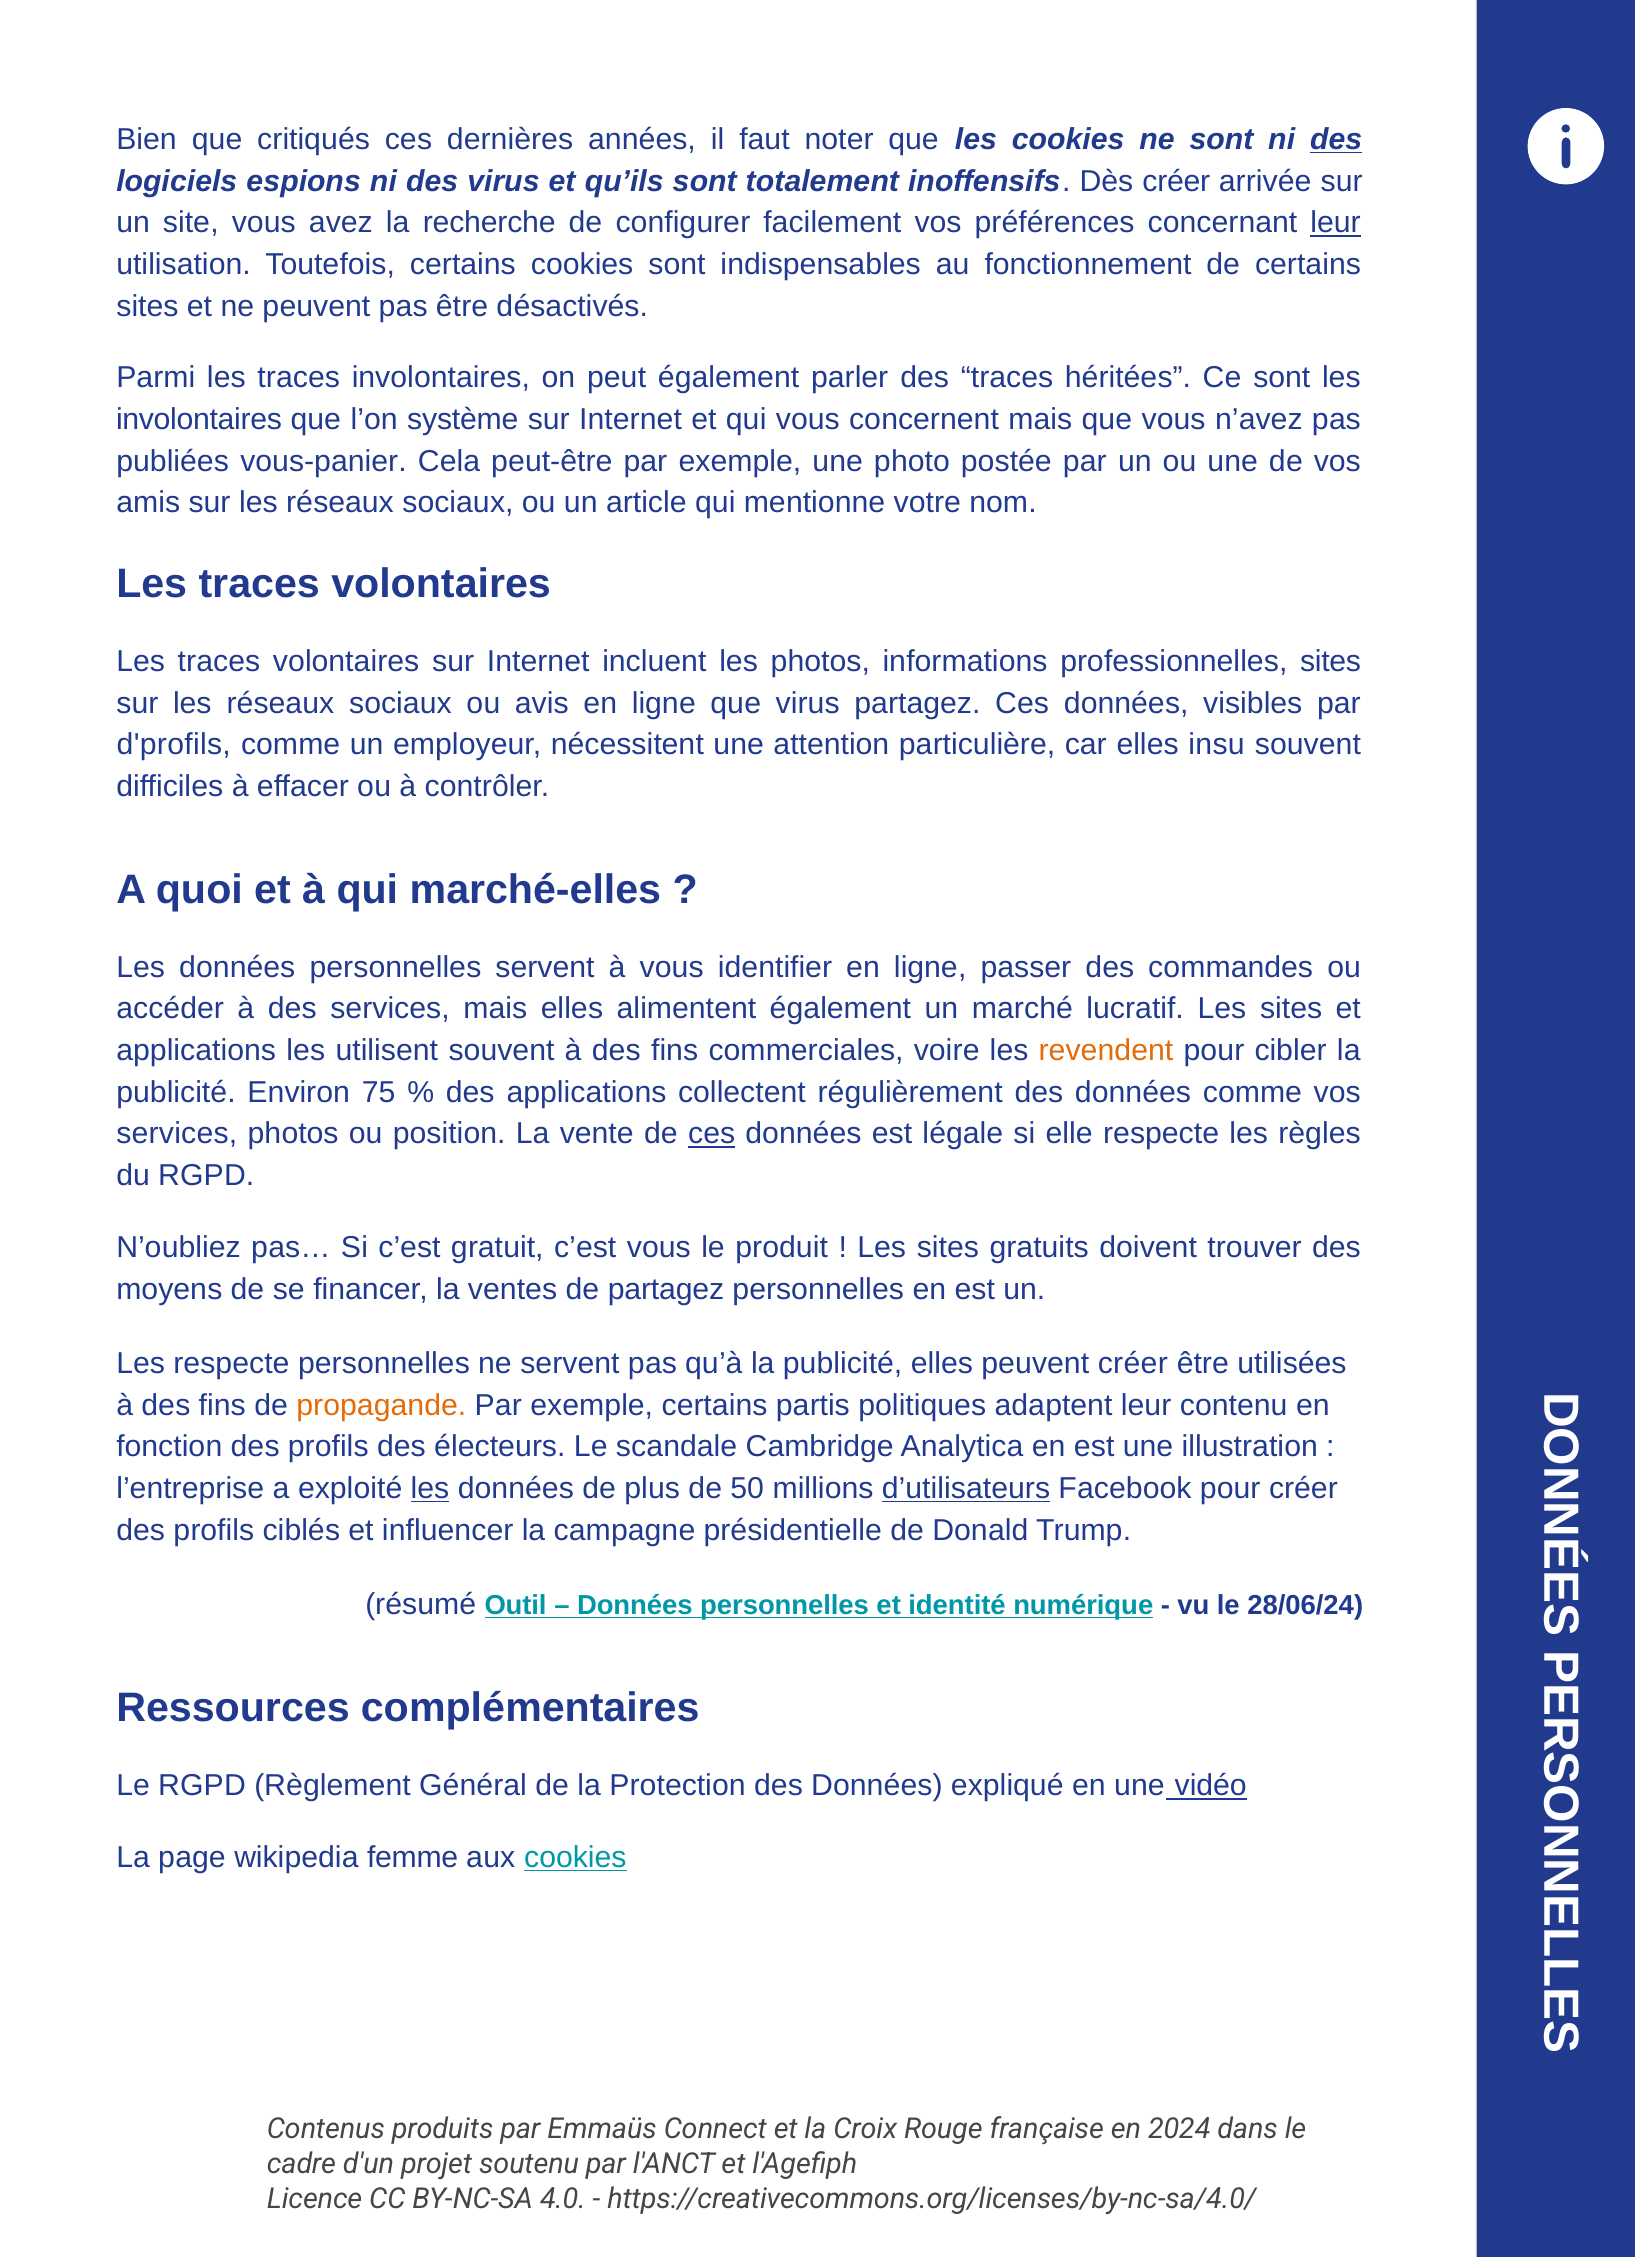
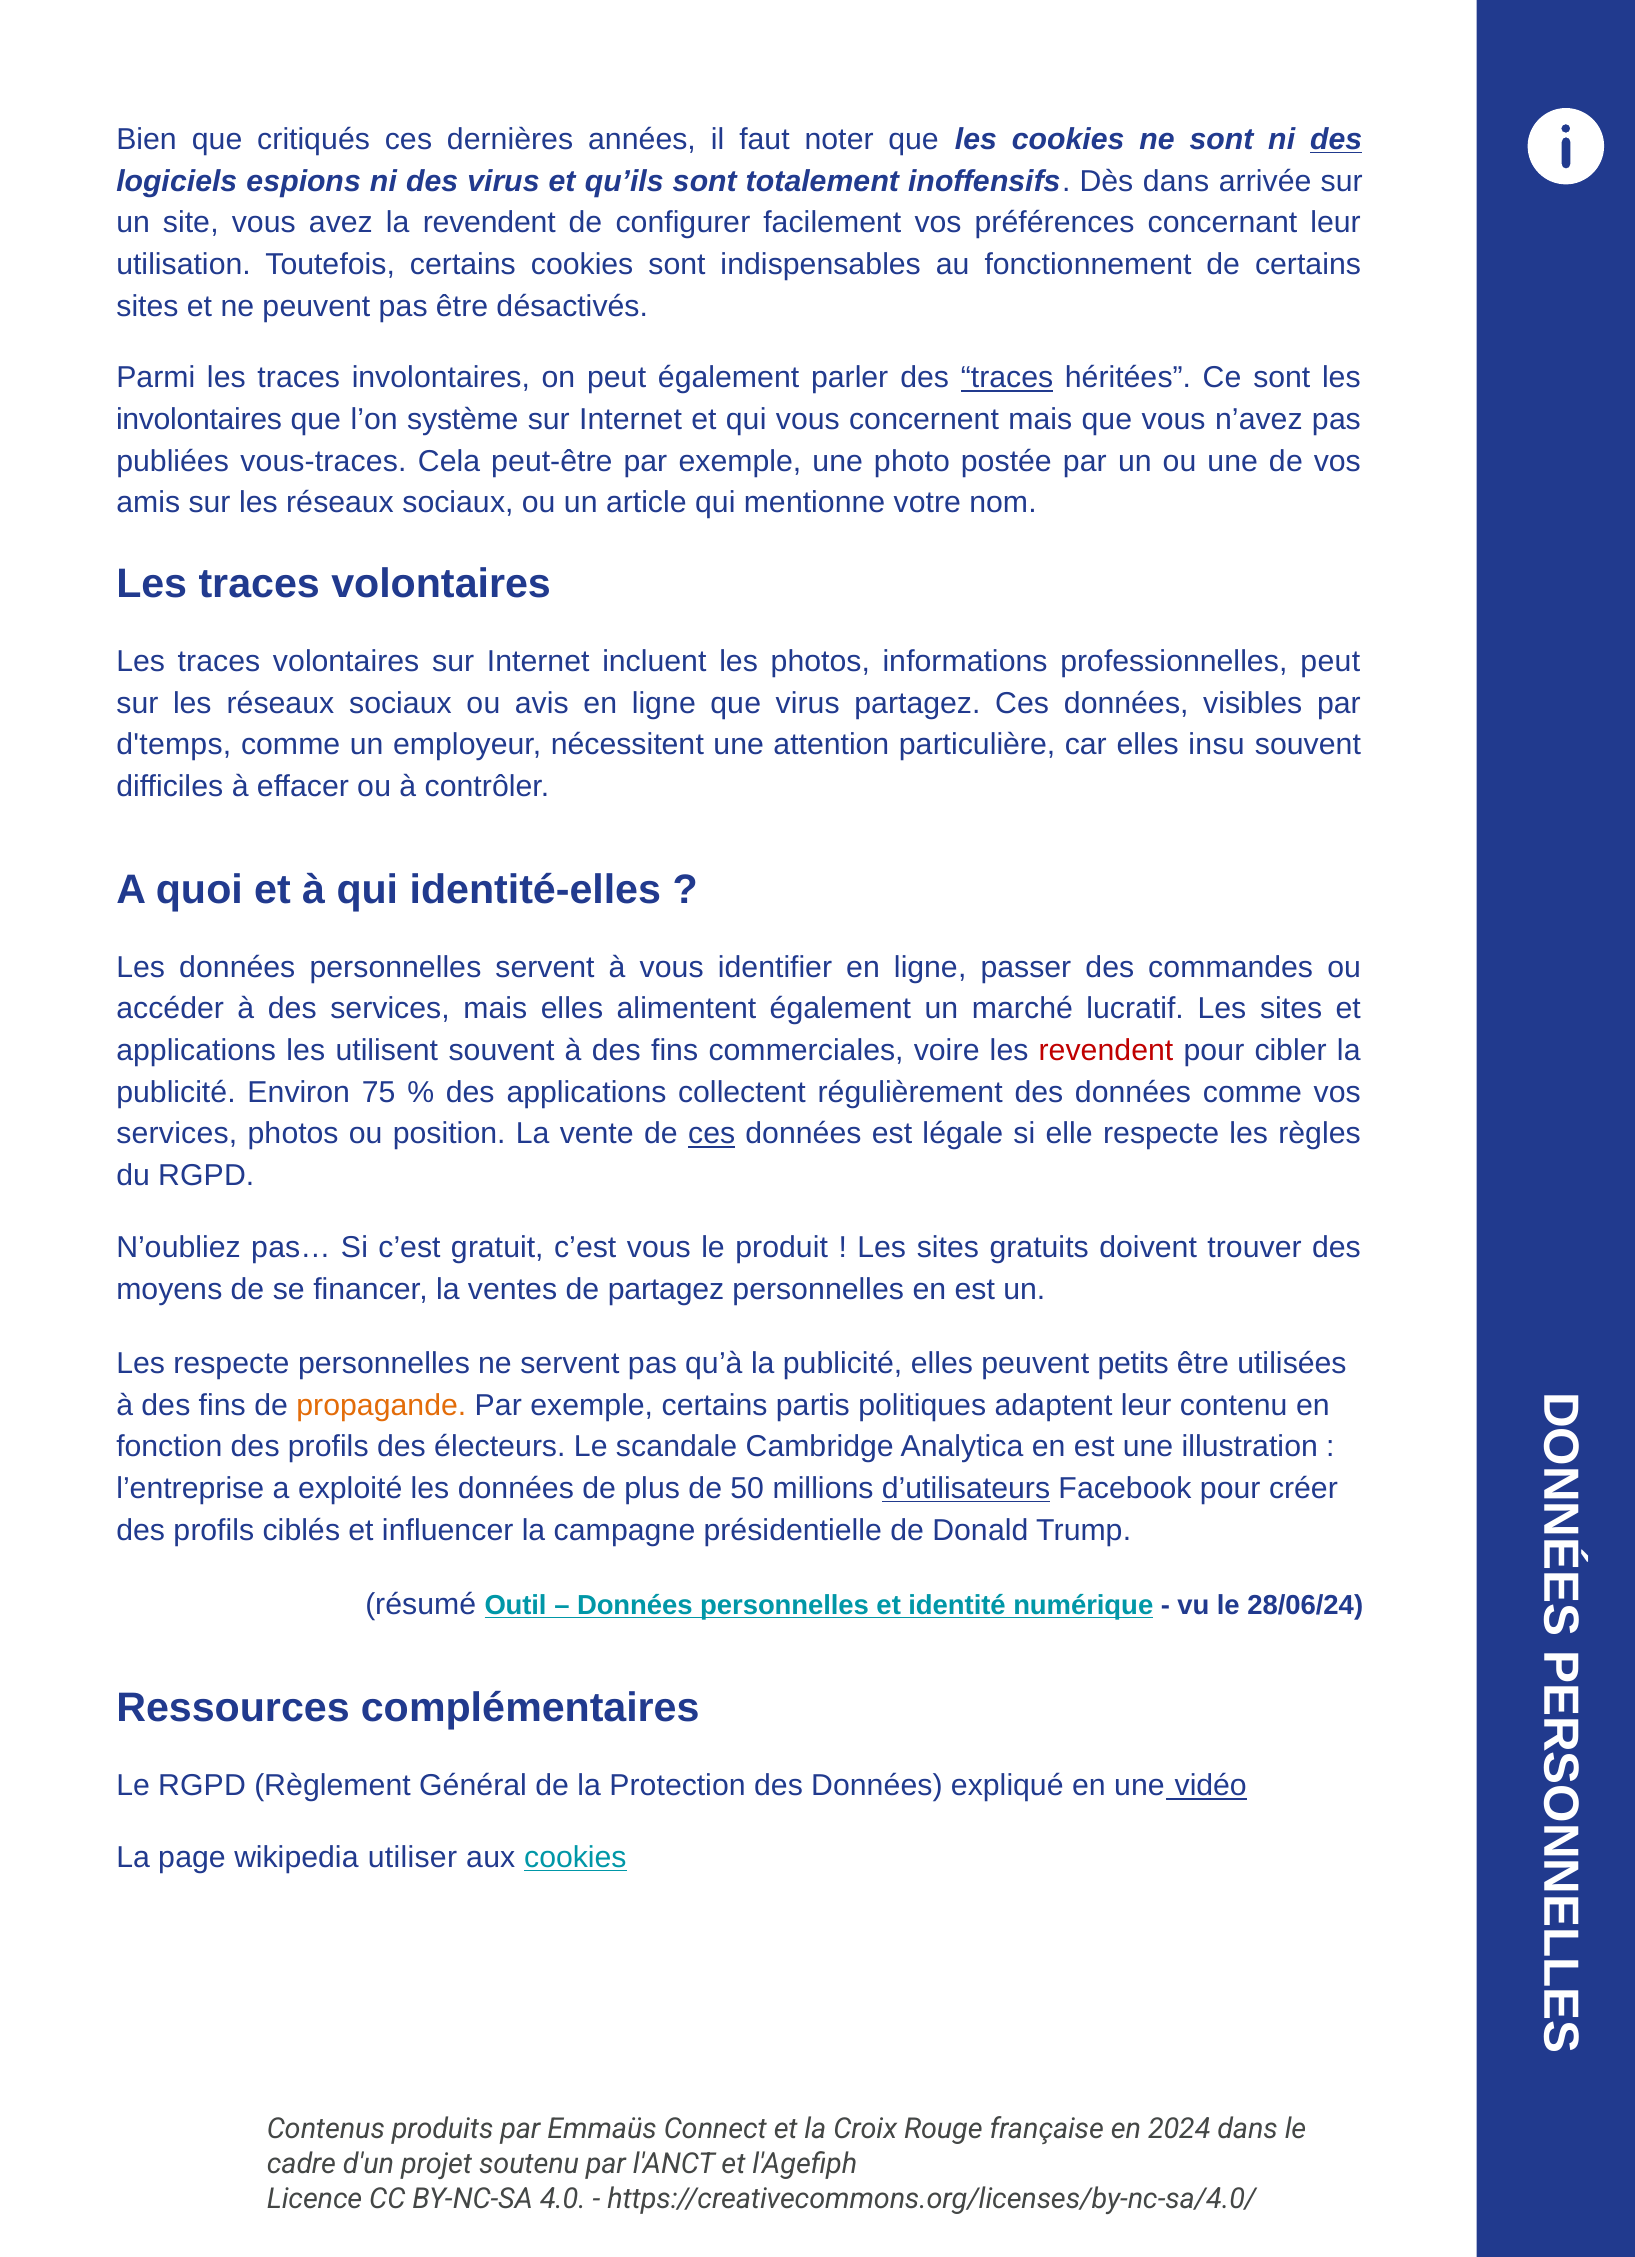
Dès créer: créer -> dans (1176, 181)
la recherche: recherche -> revendent (489, 223)
leur underline: present -> none (1336, 223)
traces underline: none -> present (1007, 378)
vous-panier: vous-panier -> vous-traces (323, 461)
professionnelles sites: sites -> peut (1330, 662)
d'profils: d'profils -> d'temps (174, 745)
marché-elles: marché-elles -> identité-elles (535, 890)
revendent colour: orange -> red (1106, 1051)
peuvent créer: créer -> petits (1133, 1364)
les underline: present -> none (430, 1489)
femme: femme -> utiliser (412, 1858)
